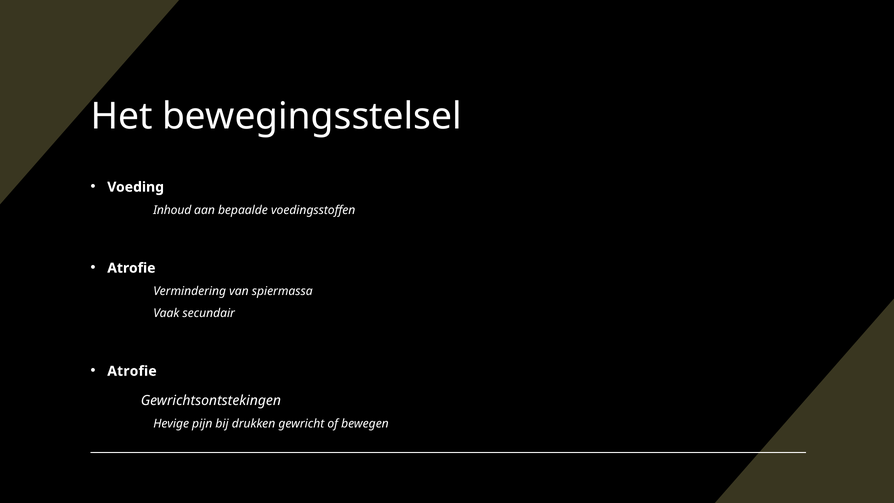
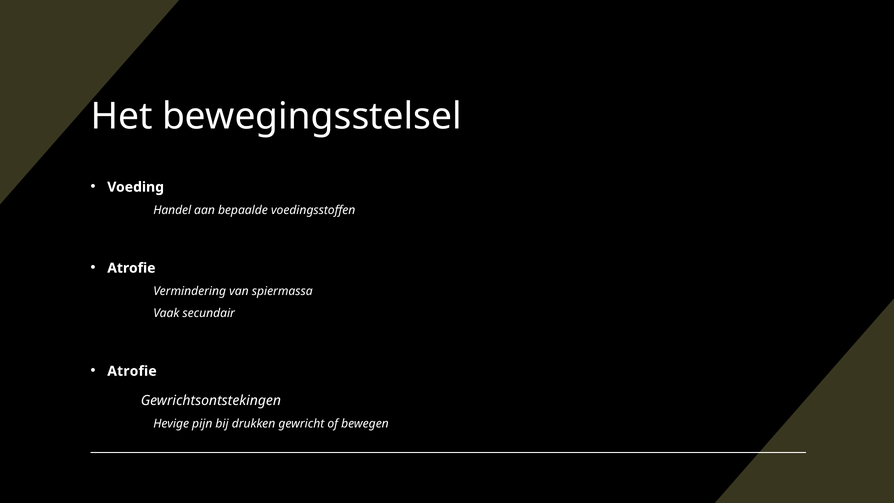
Inhoud: Inhoud -> Handel (172, 210)
